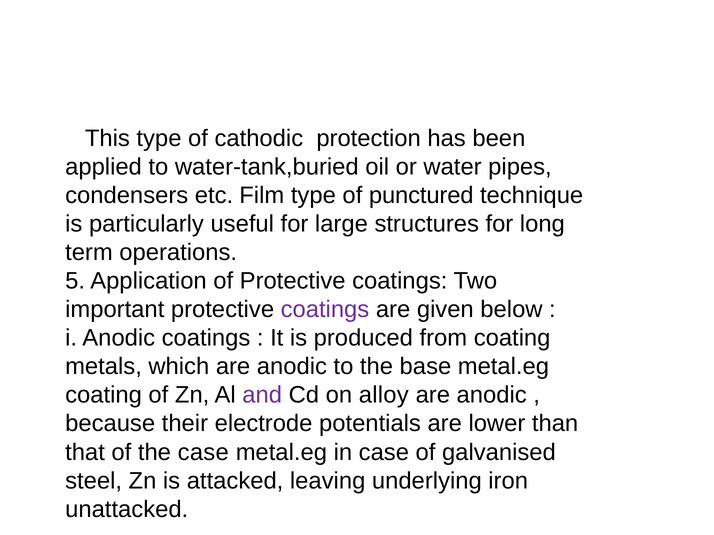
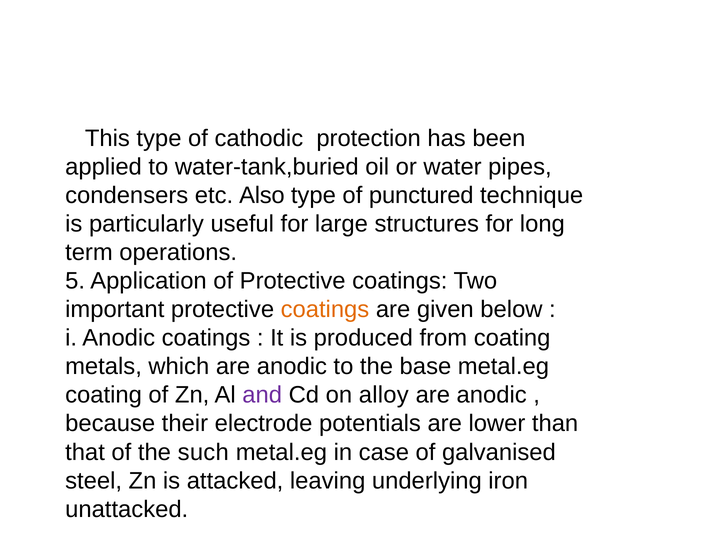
Film: Film -> Also (262, 196)
coatings colour: purple -> orange (325, 310)
the case: case -> such (203, 453)
